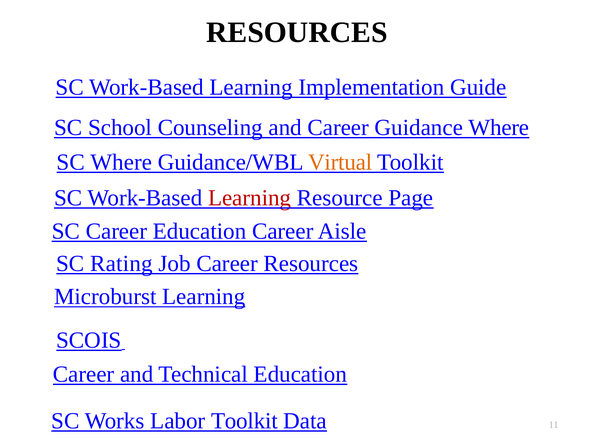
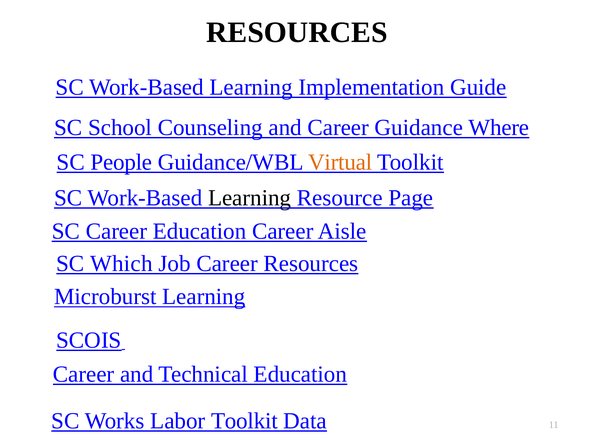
SC Where: Where -> People (121, 162)
Learning colour: red -> black (250, 198)
Rating: Rating -> Which (121, 264)
